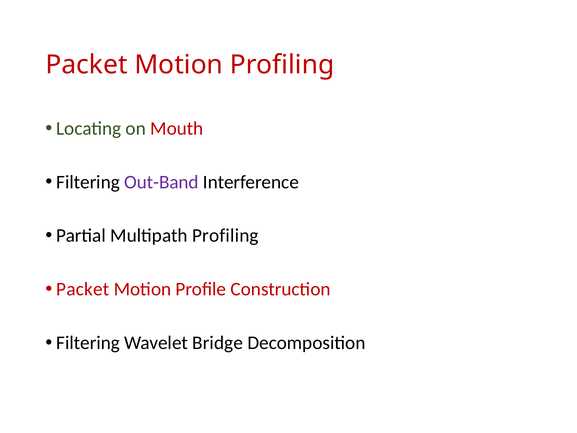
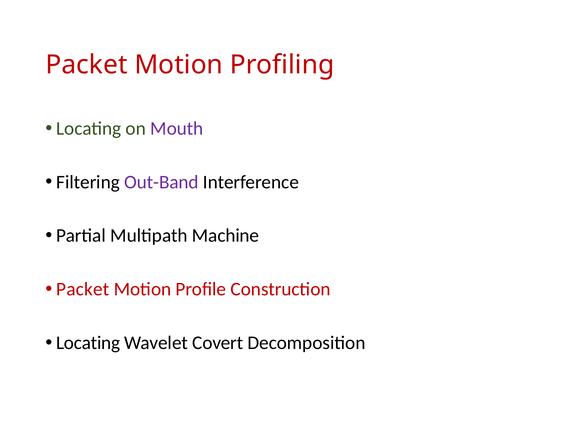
Mouth colour: red -> purple (177, 128)
Multipath Profiling: Profiling -> Machine (226, 235)
Filtering: Filtering -> Locating (88, 343)
Bridge: Bridge -> Covert (218, 343)
